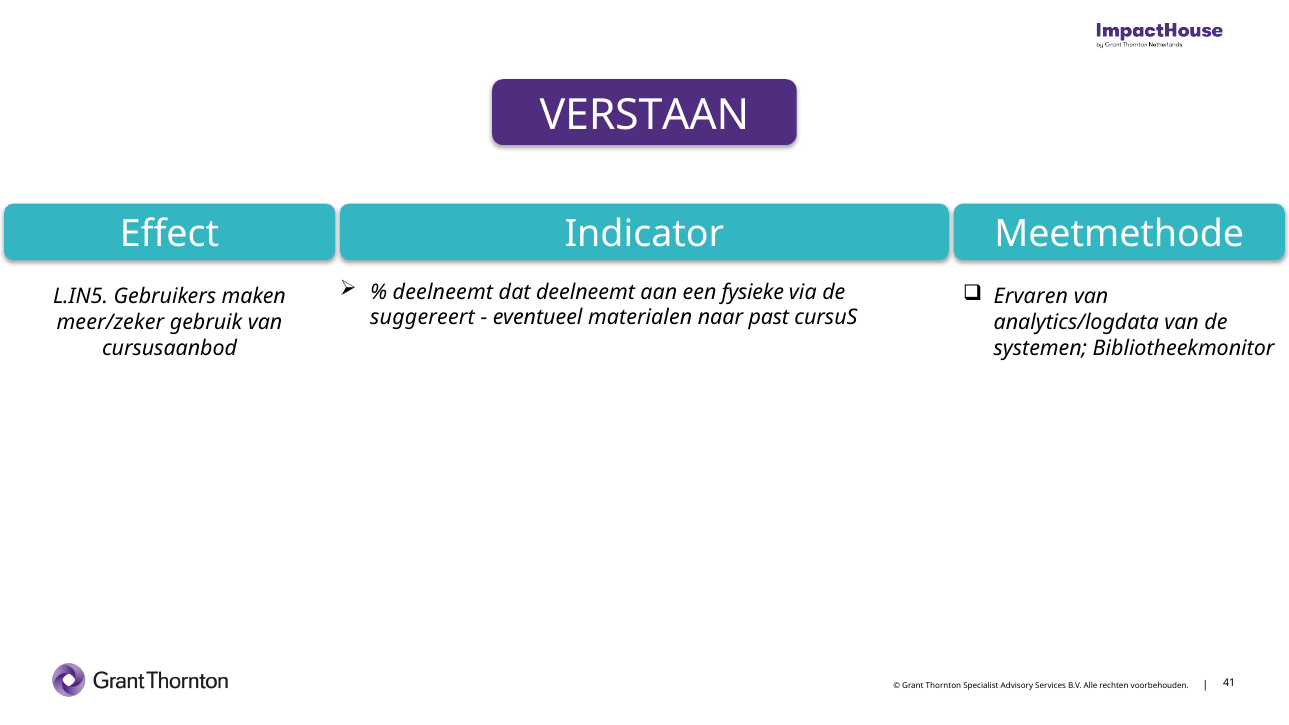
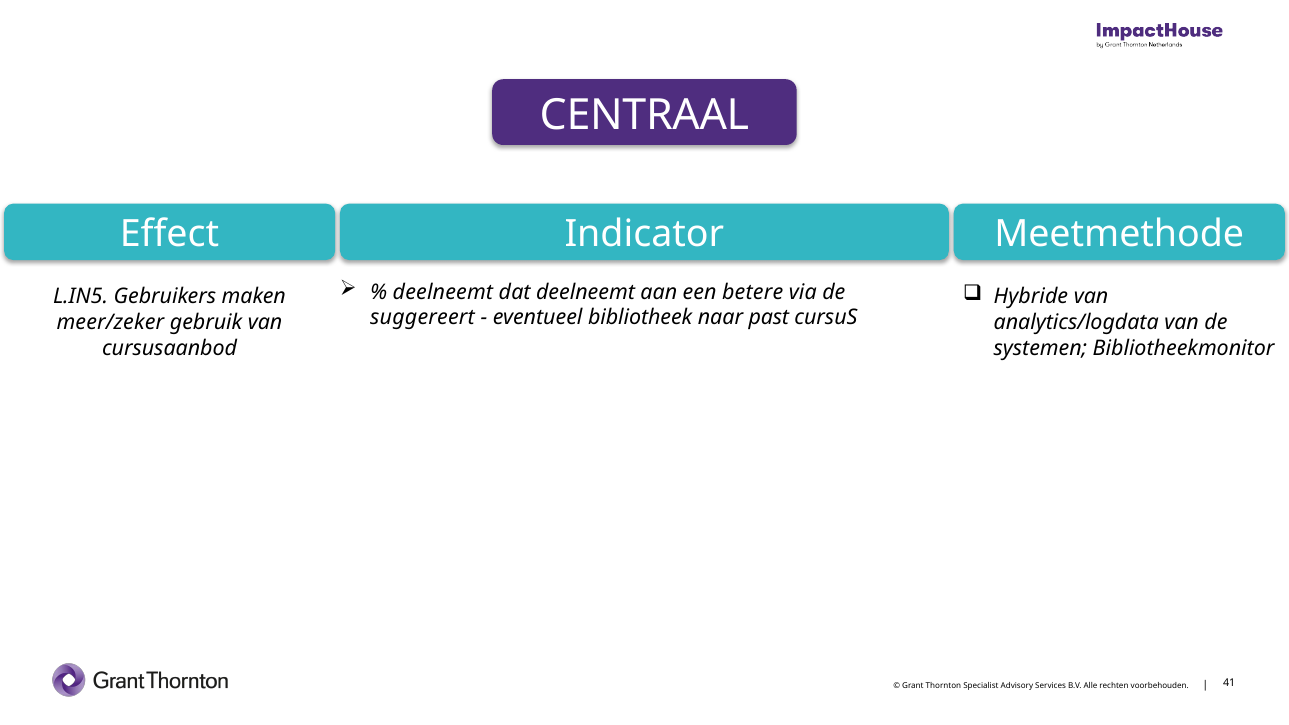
VERSTAAN: VERSTAAN -> CENTRAAL (644, 115)
fysieke: fysieke -> betere (753, 292)
Ervaren: Ervaren -> Hybride (1031, 297)
materialen: materialen -> bibliotheek (640, 318)
